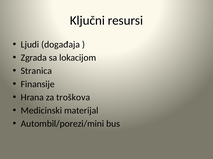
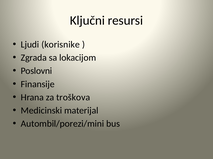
događaja: događaja -> korisnike (61, 45)
Stranica: Stranica -> Poslovni (36, 71)
